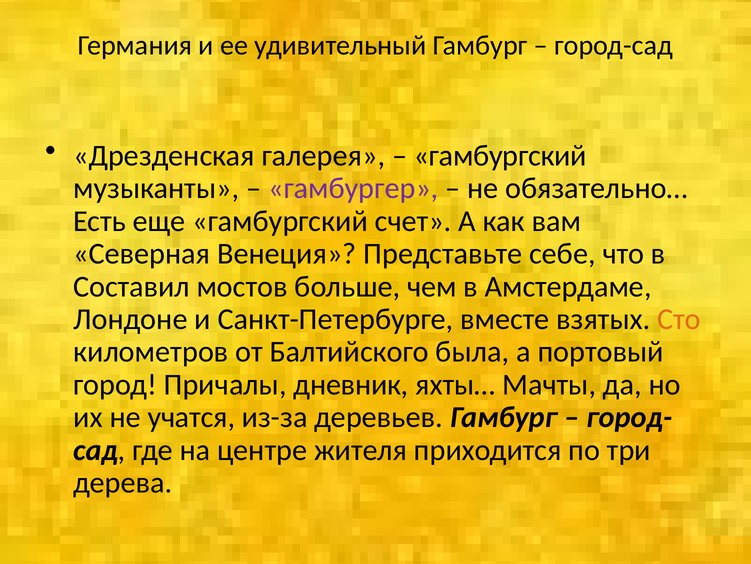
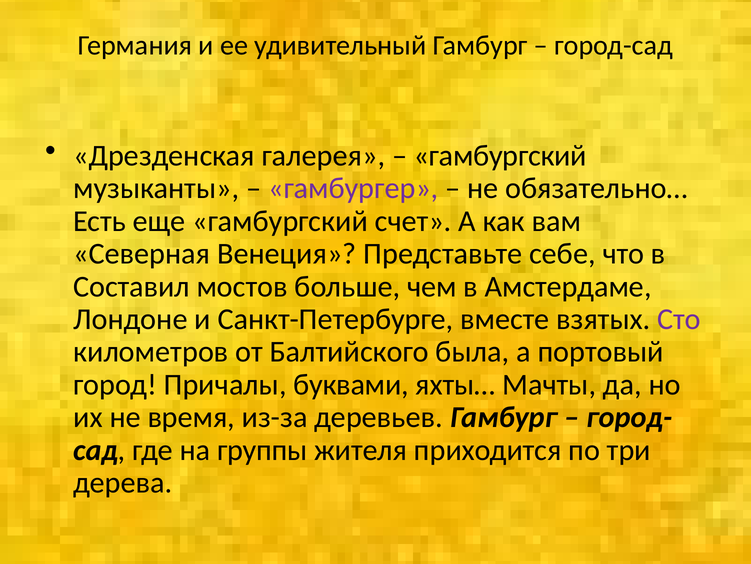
Сто colour: orange -> purple (679, 319)
дневник: дневник -> буквами (351, 384)
учатся: учатся -> время (191, 417)
центре: центре -> группы (262, 449)
